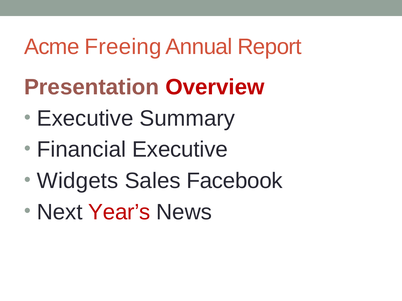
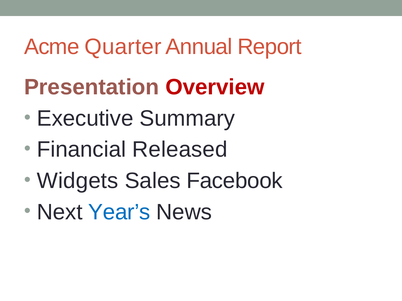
Freeing: Freeing -> Quarter (123, 47)
Financial Executive: Executive -> Released (180, 150)
Year’s colour: red -> blue (119, 212)
